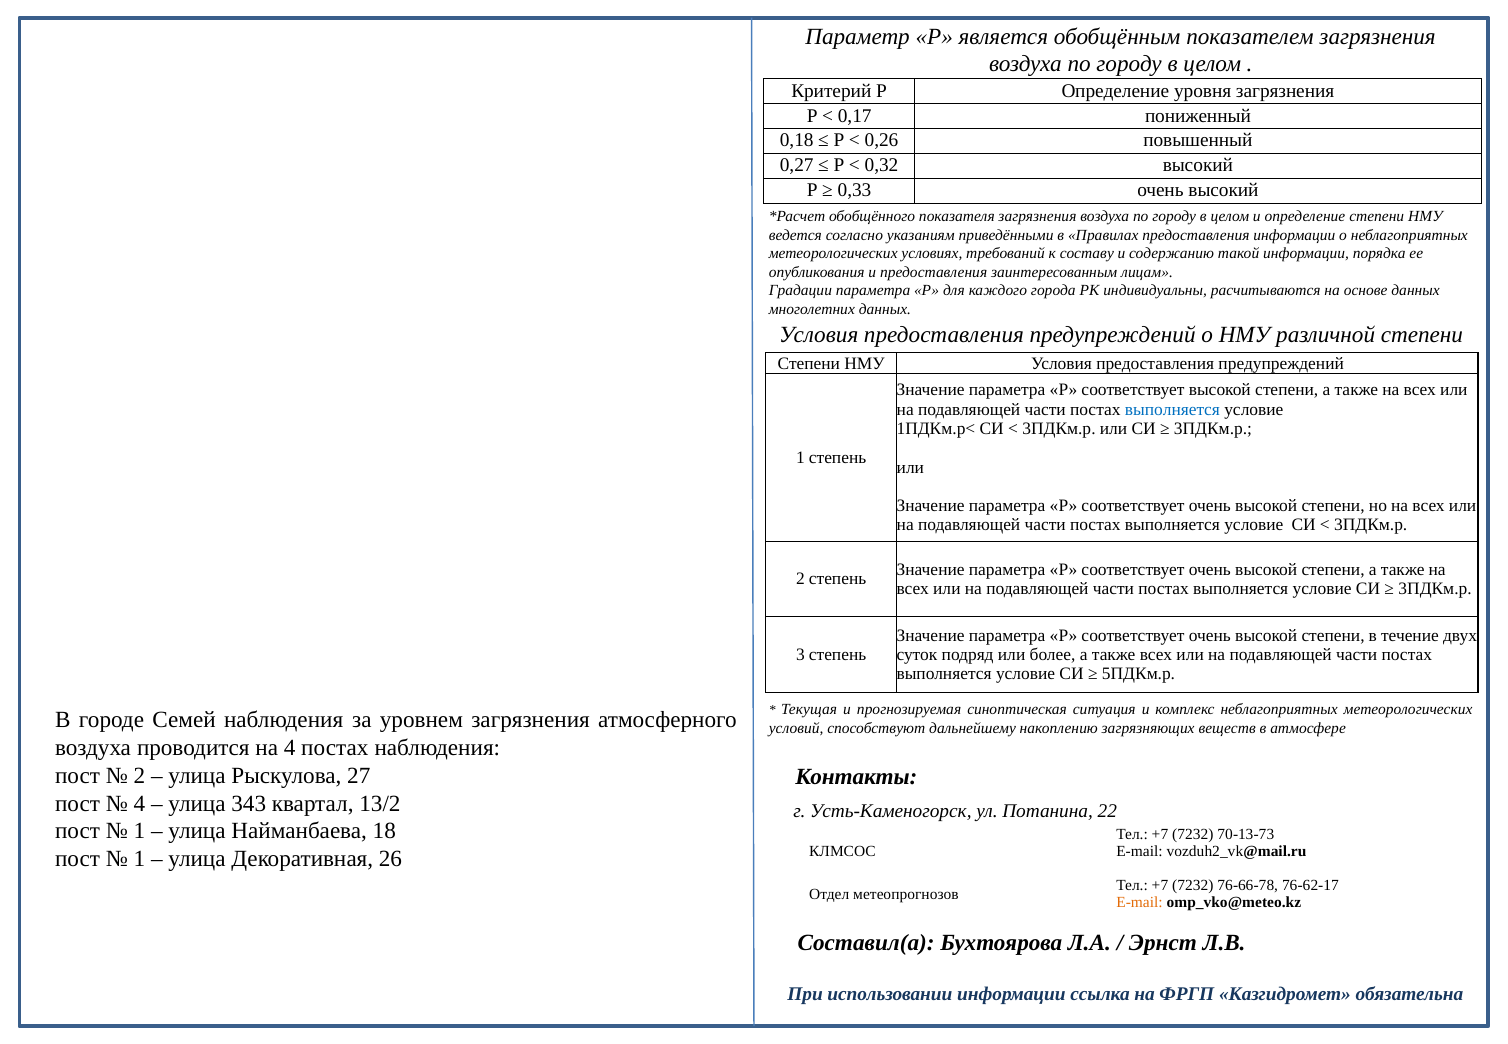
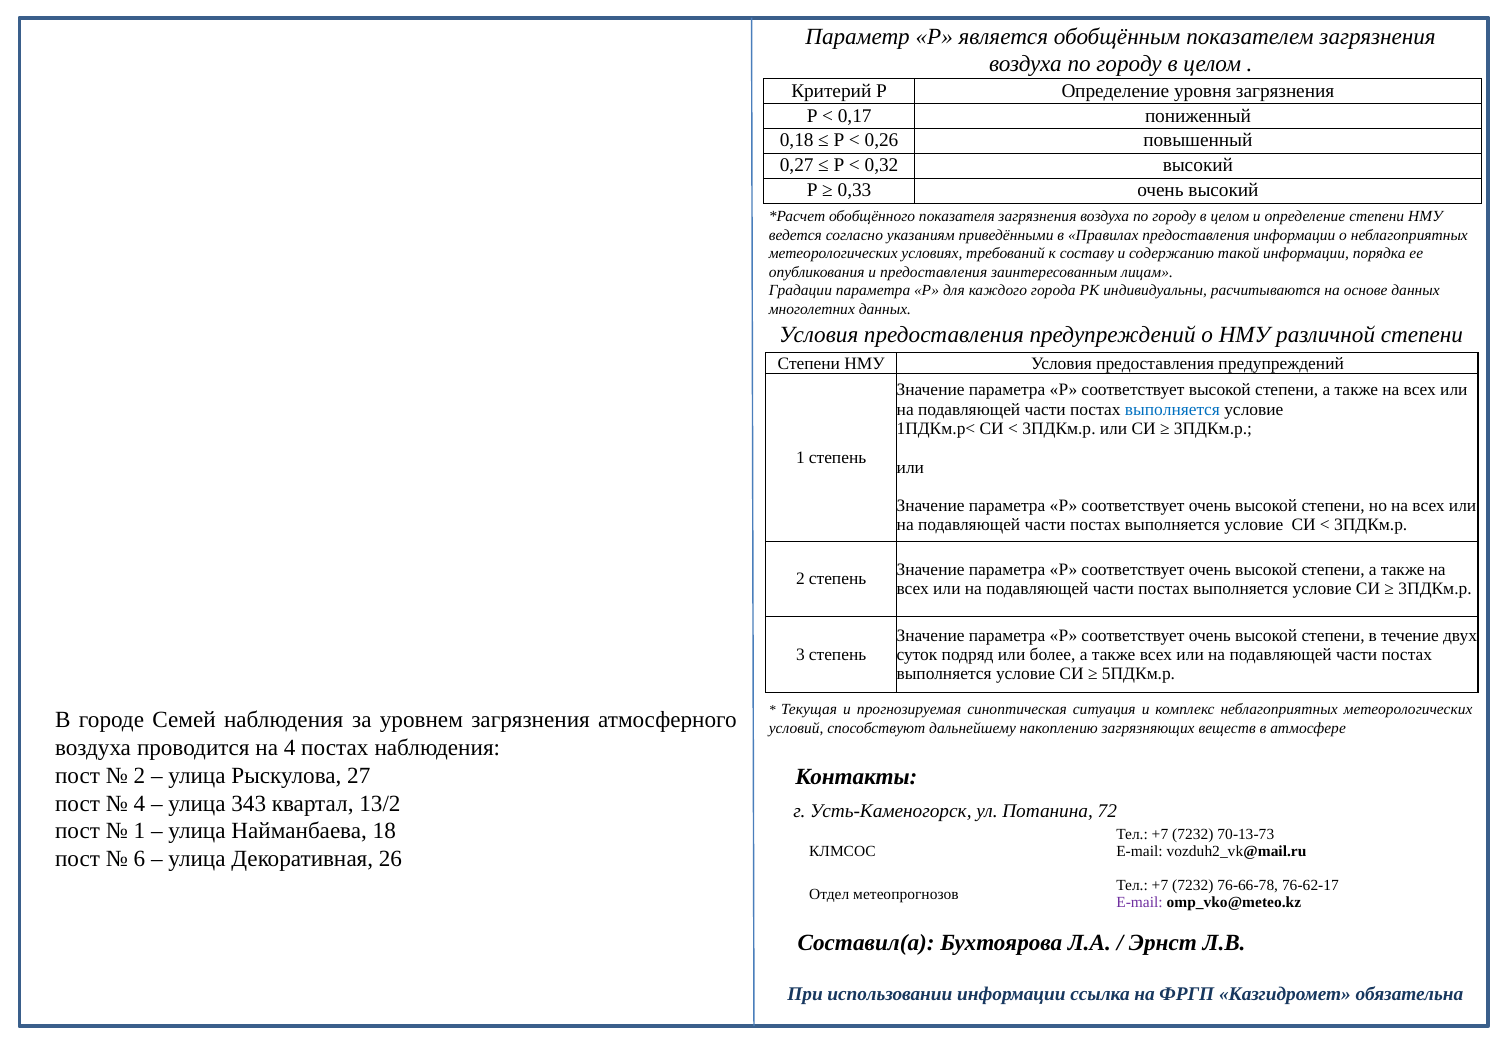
22: 22 -> 72 (1107, 811)
1: 1 -> 6 (139, 859)
E-mail colour: orange -> purple (1140, 903)
